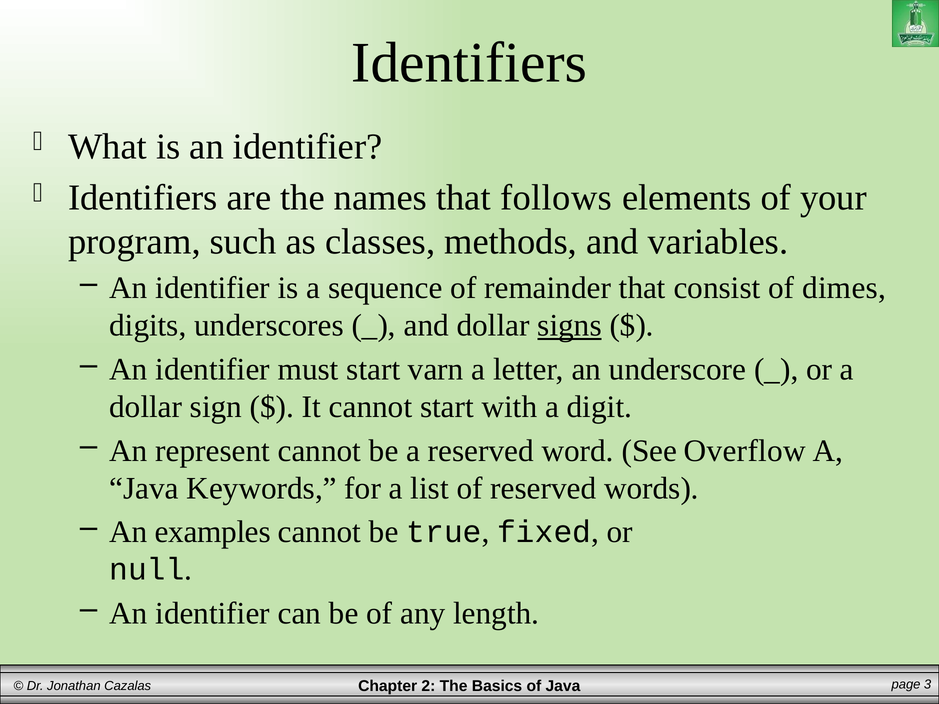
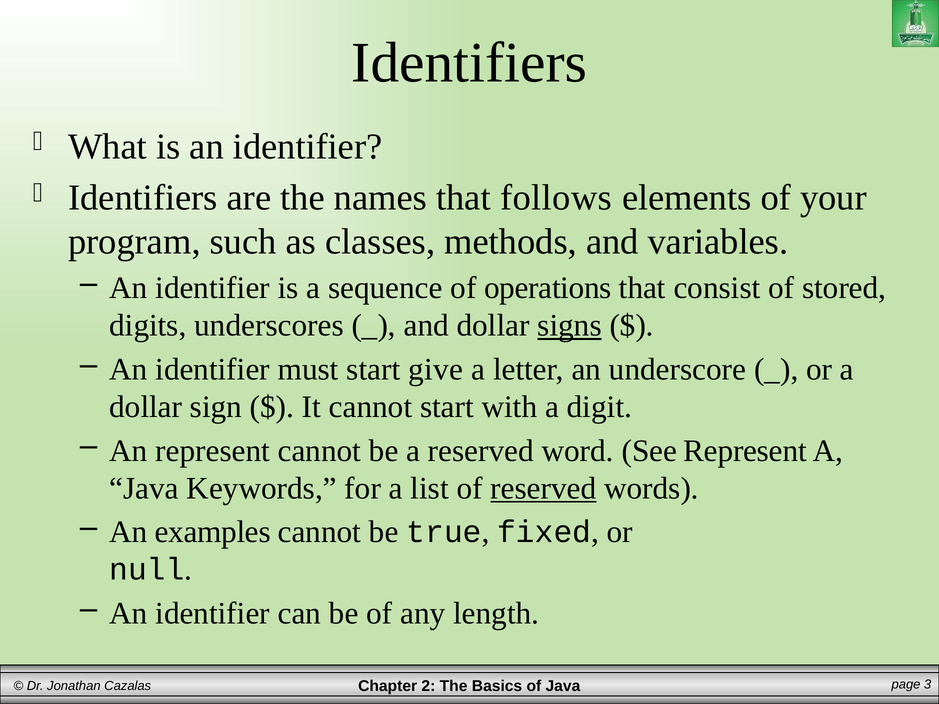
remainder: remainder -> operations (548, 288)
dimes: dimes -> stored (844, 288)
varn: varn -> give (436, 370)
See Overflow: Overflow -> Represent (745, 451)
reserved underline: none -> present (543, 488)
